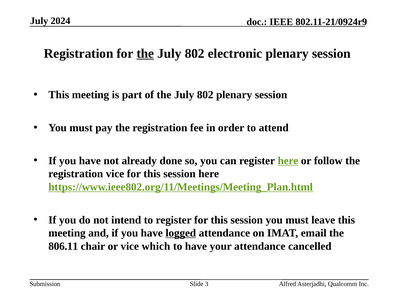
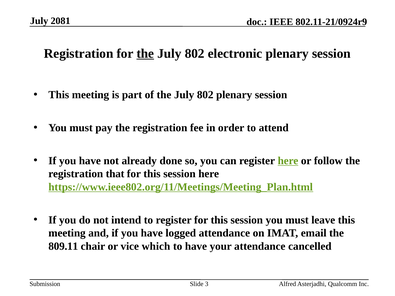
2024: 2024 -> 2081 (60, 21)
registration vice: vice -> that (115, 174)
logged underline: present -> none (181, 233)
806.11: 806.11 -> 809.11 (63, 246)
